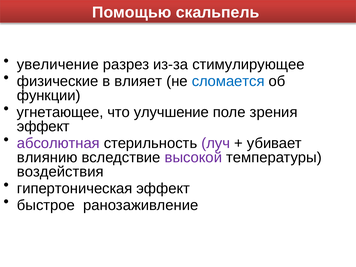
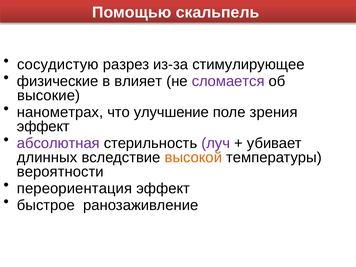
увеличение: увеличение -> сосудистую (58, 65)
сломается colour: blue -> purple (228, 81)
функции: функции -> высокие (49, 96)
угнетающее: угнетающее -> нанометрах (60, 112)
влиянию: влиянию -> длинных (47, 158)
высокой colour: purple -> orange (193, 158)
воздействия: воздействия -> вероятности (60, 172)
гипертоническая: гипертоническая -> переориентация (75, 189)
